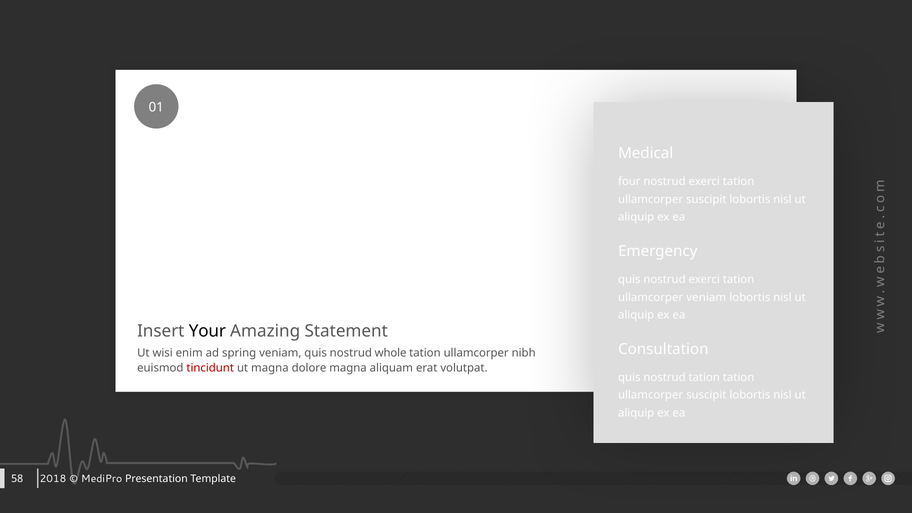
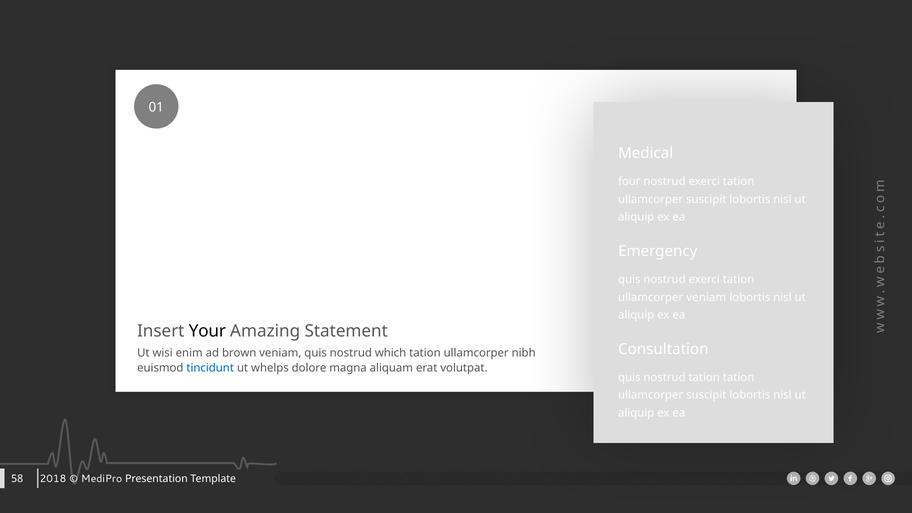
spring: spring -> brown (239, 353)
whole: whole -> which (391, 353)
tincidunt colour: red -> blue (210, 368)
ut magna: magna -> whelps (270, 368)
